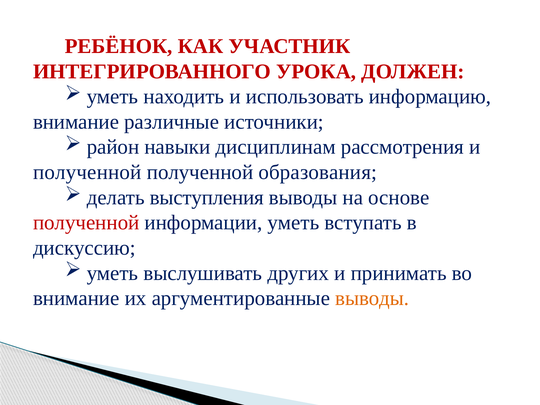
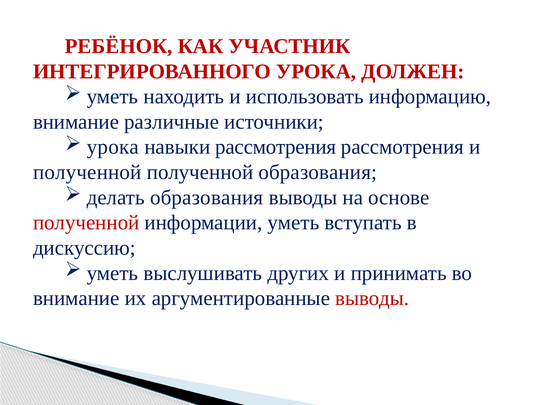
район: район -> урока (113, 147)
навыки дисциплинам: дисциплинам -> рассмотрения (276, 147)
делать выступления: выступления -> образования (207, 197)
выводы colour: orange -> red (372, 298)
